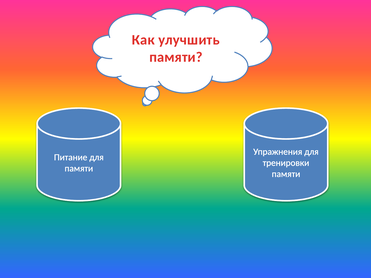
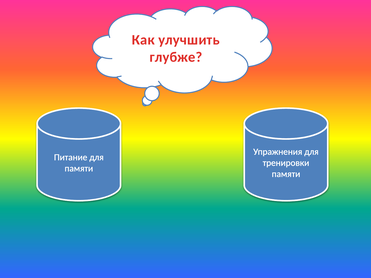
памяти: памяти -> глубже (176, 57)
